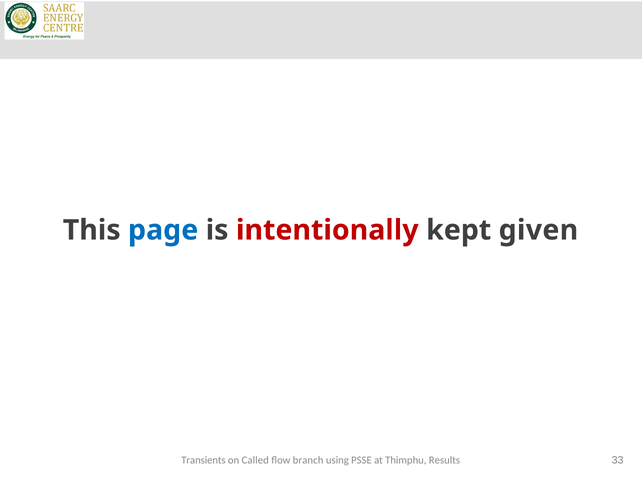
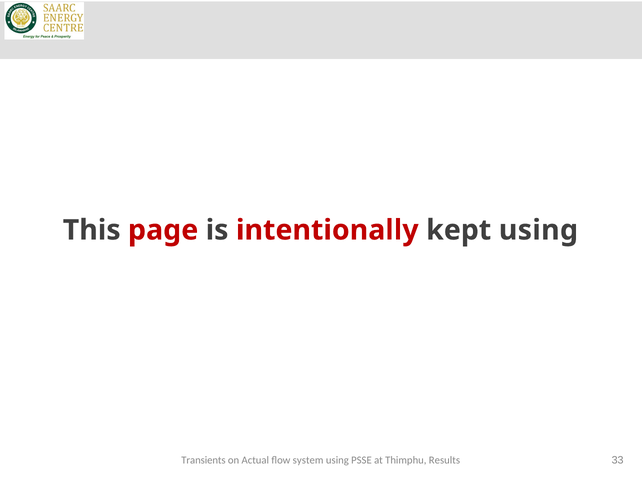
page colour: blue -> red (163, 230)
kept given: given -> using (538, 230)
Called: Called -> Actual (255, 460)
branch: branch -> system (308, 460)
